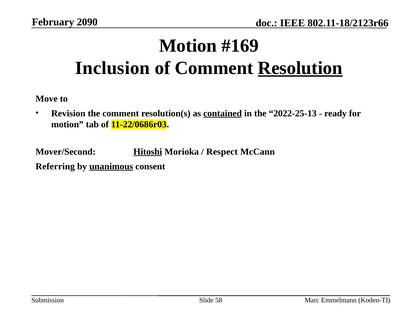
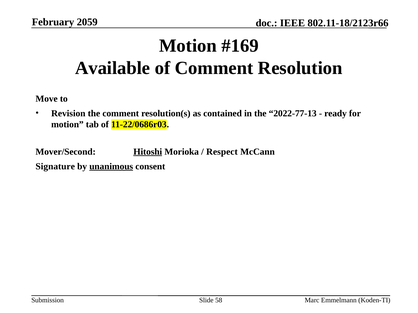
2090: 2090 -> 2059 (87, 22)
Inclusion: Inclusion -> Available (113, 68)
Resolution underline: present -> none (300, 68)
contained underline: present -> none (223, 114)
2022-25-13: 2022-25-13 -> 2022-77-13 (293, 114)
Referring: Referring -> Signature (55, 167)
